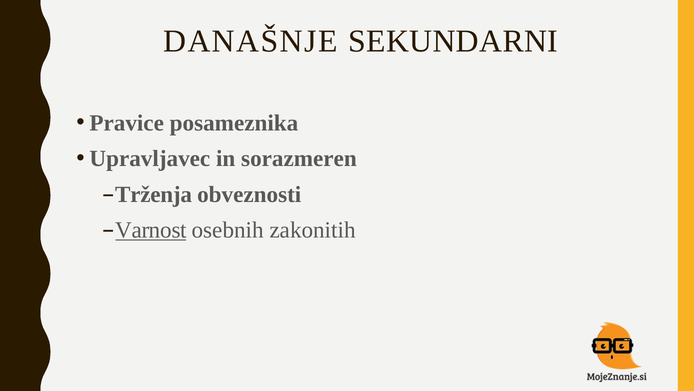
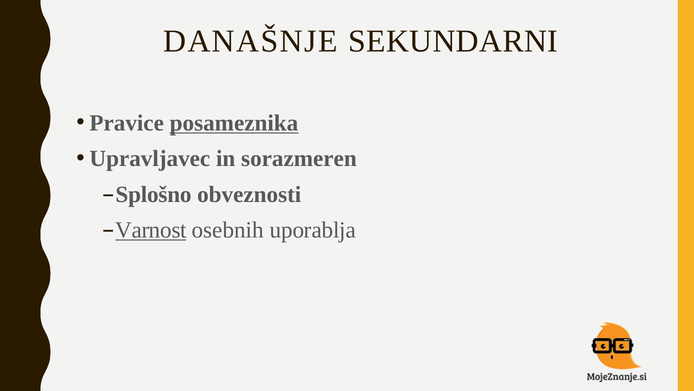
posameznika underline: none -> present (234, 123)
Trženja: Trženja -> Splošno (154, 194)
zakonitih: zakonitih -> uporablja (313, 230)
